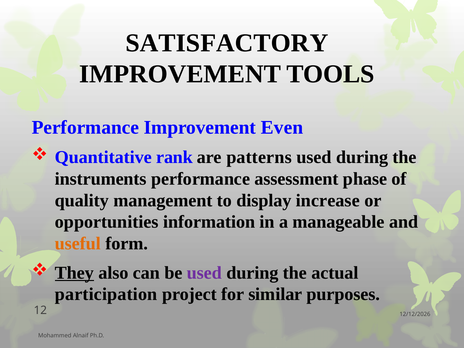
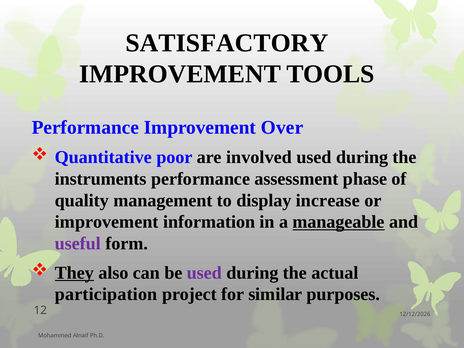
Even: Even -> Over (282, 127)
rank: rank -> poor (174, 157)
patterns: patterns -> involved (259, 157)
opportunities: opportunities -> improvement (107, 222)
manageable underline: none -> present (339, 222)
useful colour: orange -> purple (78, 244)
